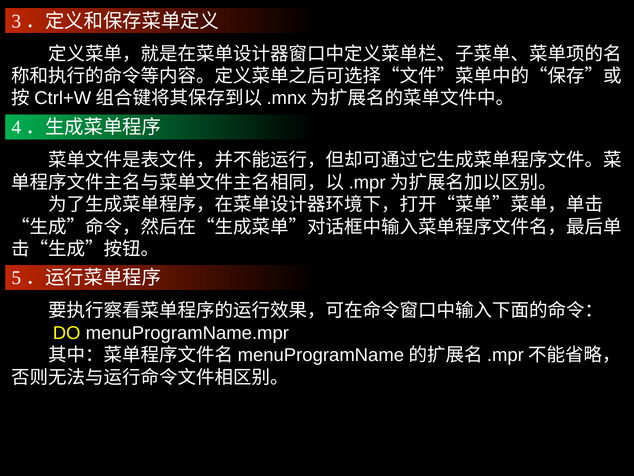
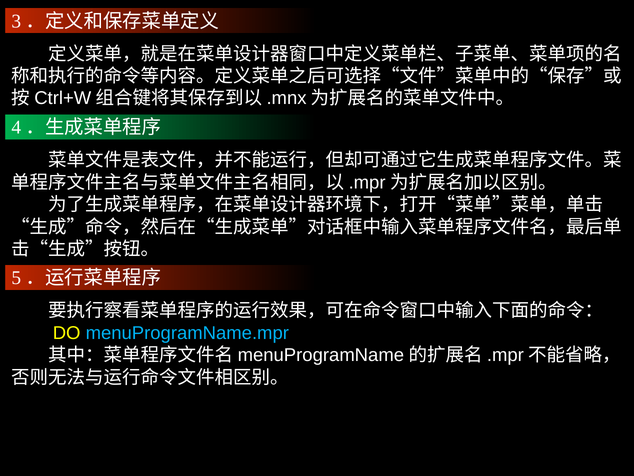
menuProgramName.mpr colour: white -> light blue (187, 333)
